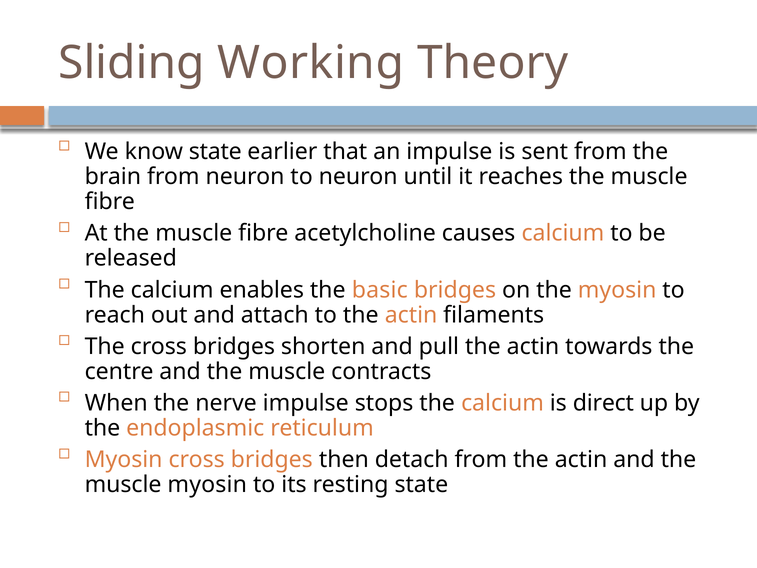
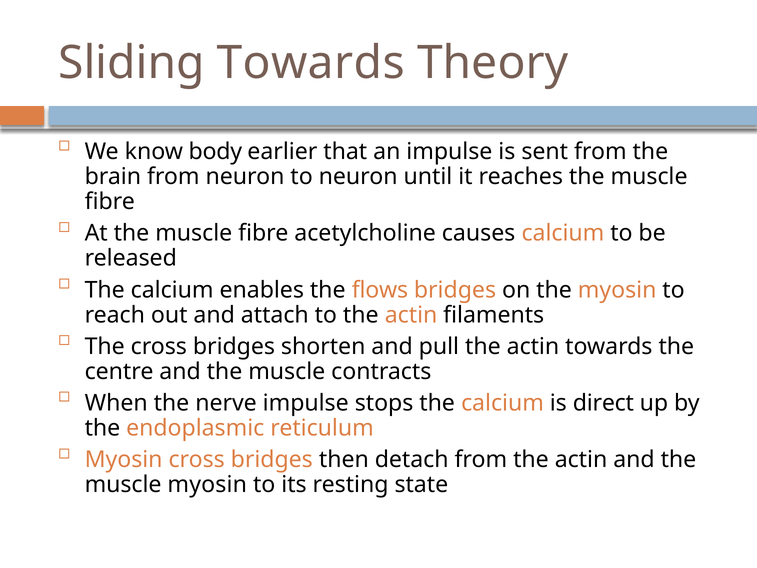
Sliding Working: Working -> Towards (311, 63)
know state: state -> body (215, 152)
basic: basic -> flows (380, 290)
